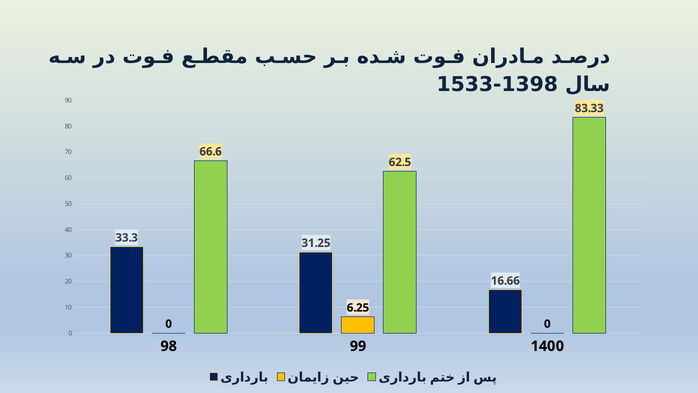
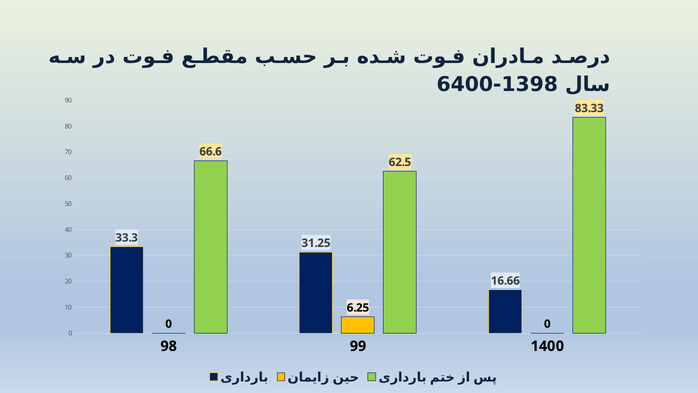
1533: 1533 -> 6400 (465, 84)
